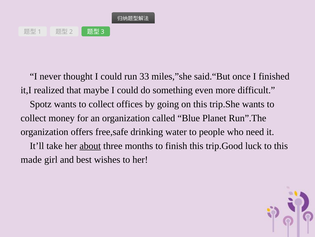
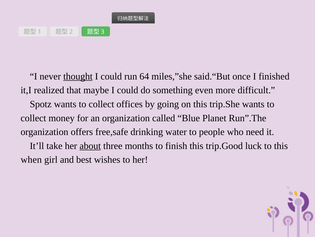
thought underline: none -> present (78, 76)
33: 33 -> 64 (144, 76)
made: made -> when (31, 159)
